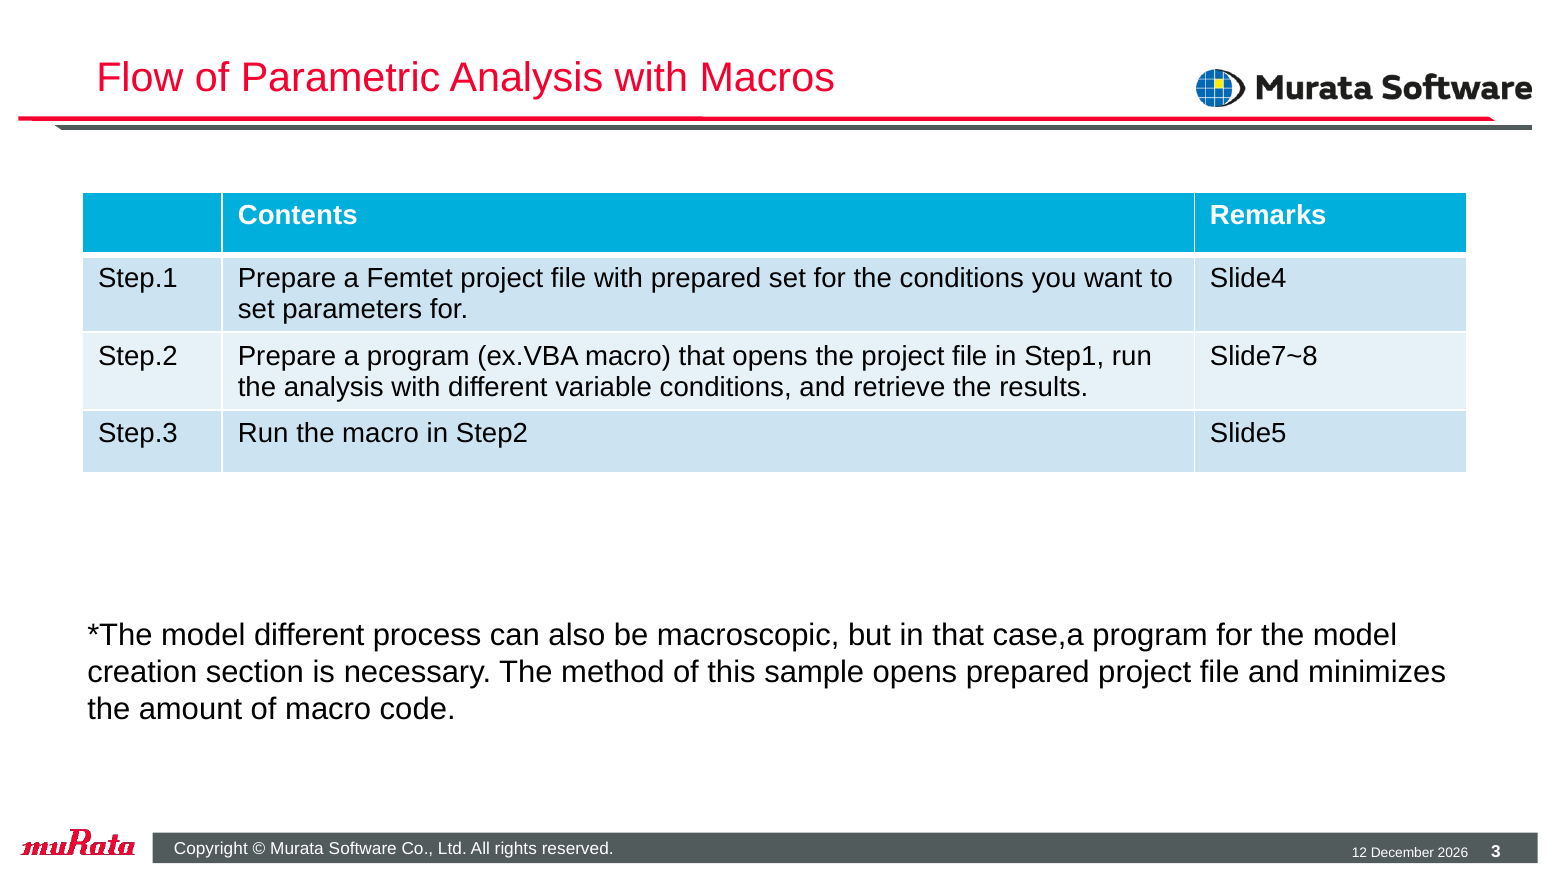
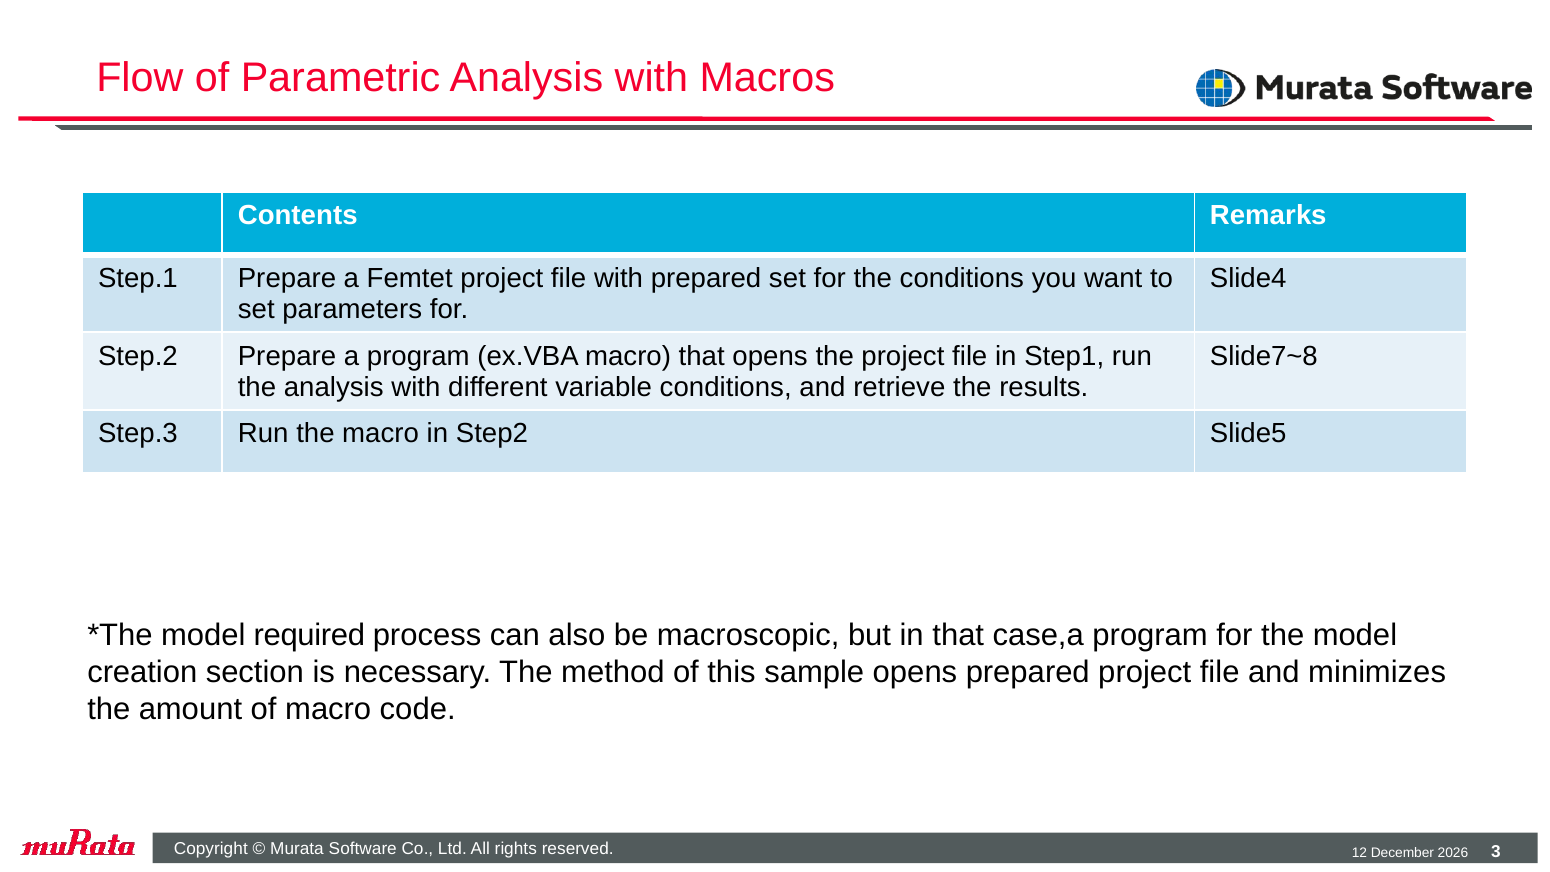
model different: different -> required (309, 635)
